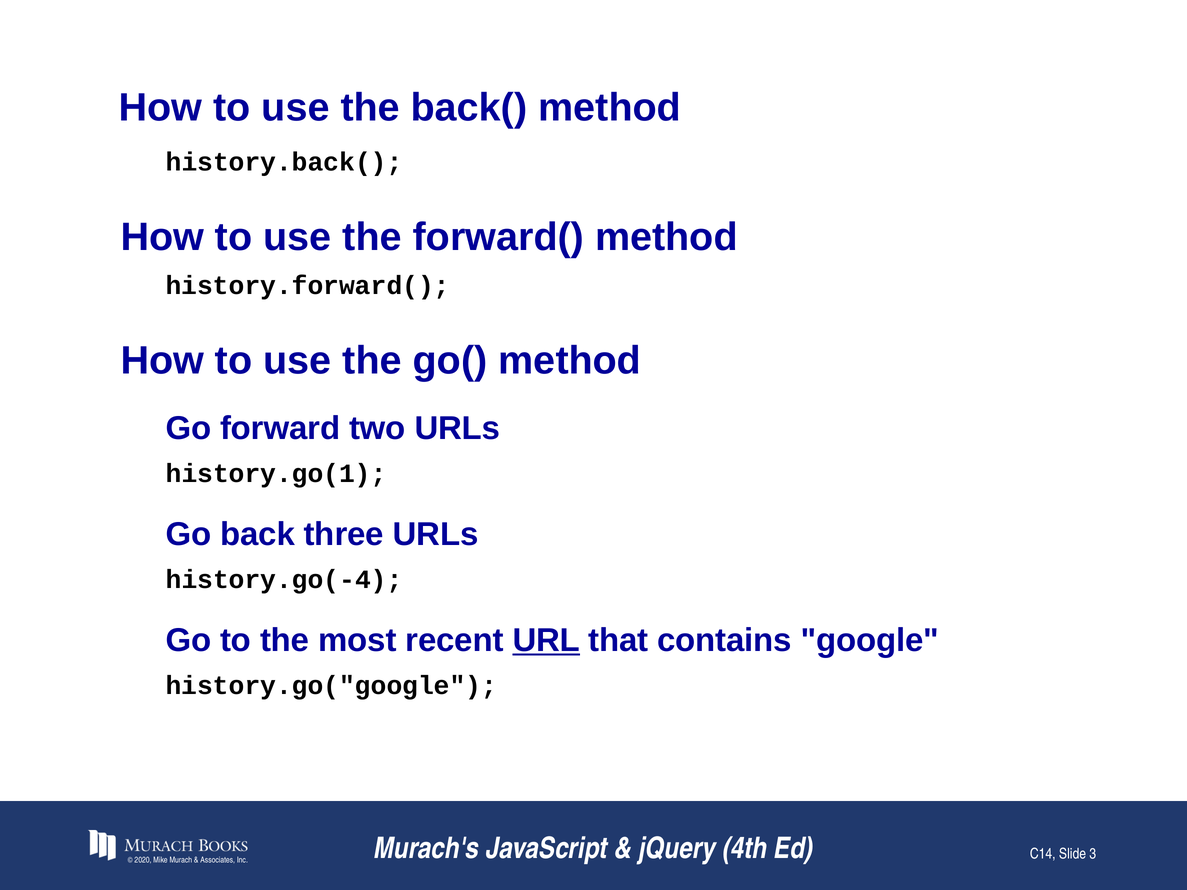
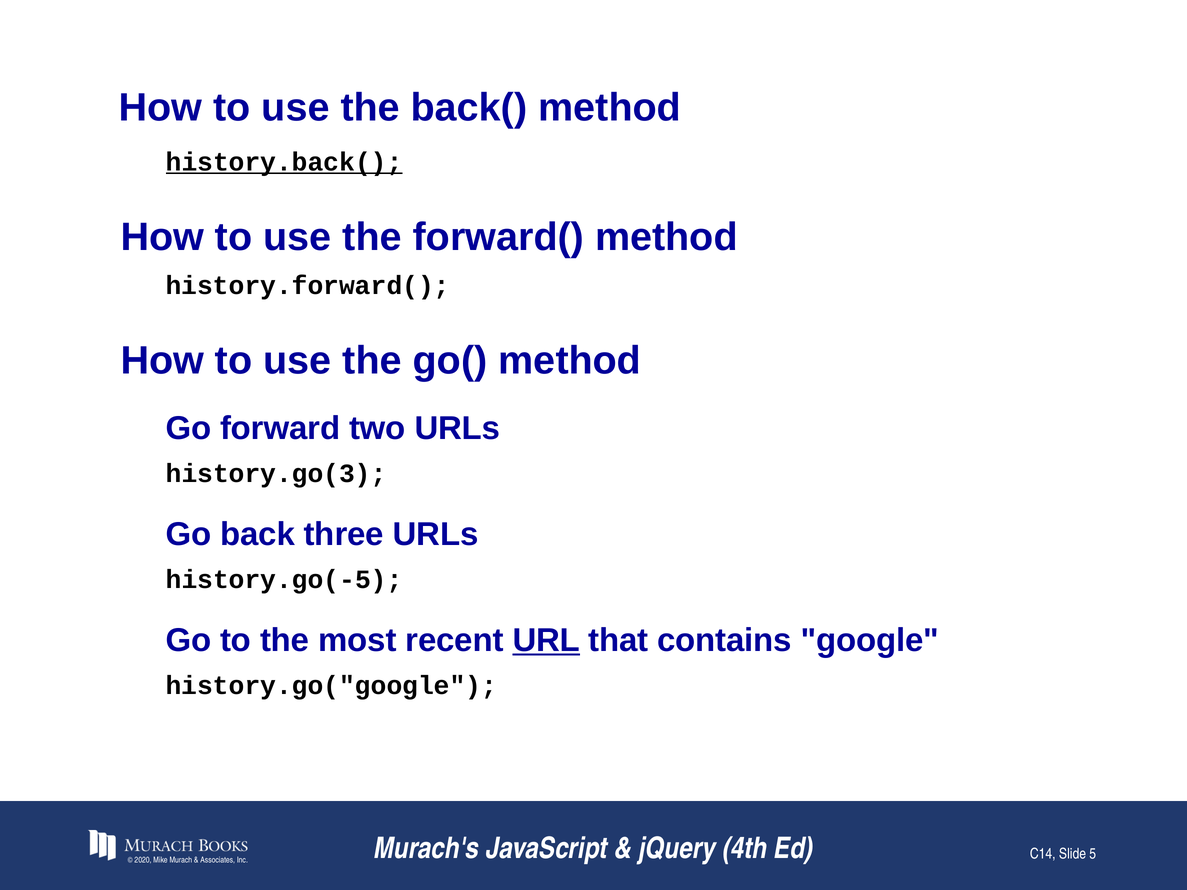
history.back( underline: none -> present (284, 162)
history.go(1: history.go(1 -> history.go(3 (276, 474)
history.go(-4: history.go(-4 -> history.go(-5 (284, 580)
3: 3 -> 5 (1093, 854)
